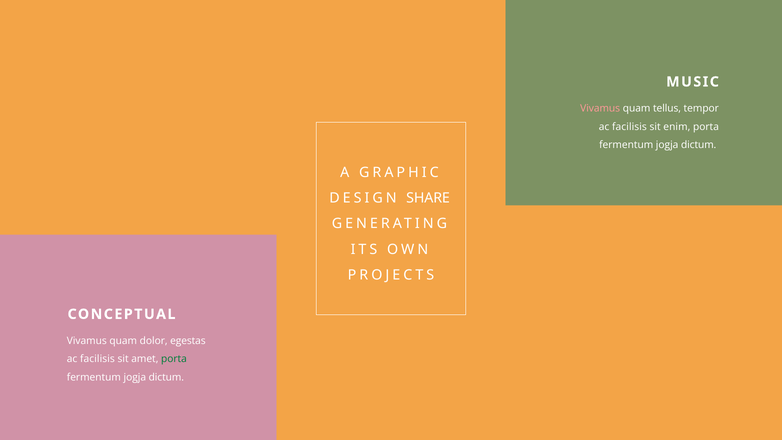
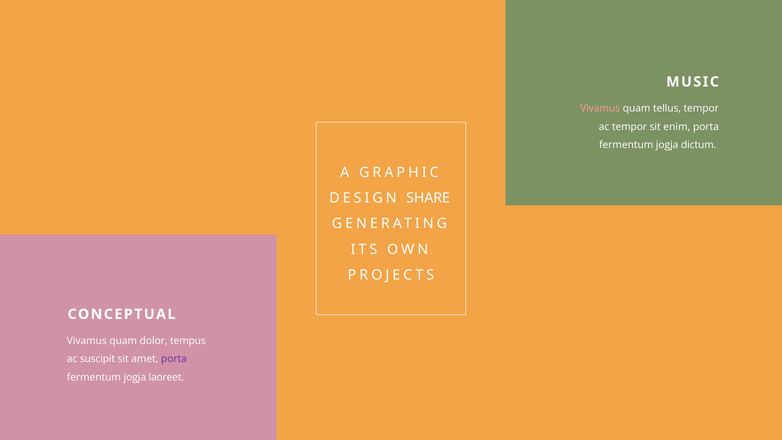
facilisis: facilisis -> tempor (630, 127)
egestas: egestas -> tempus (188, 341)
facilisis: facilisis -> suscipit (98, 359)
porta colour: green -> purple (174, 359)
dictum: dictum -> laoreet (166, 377)
